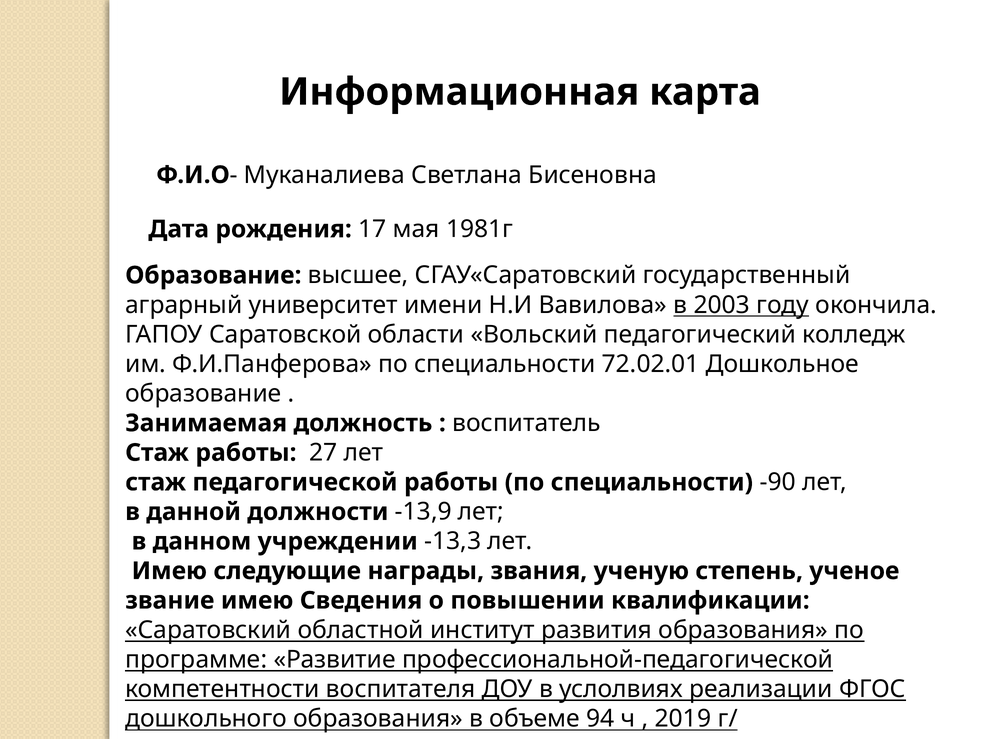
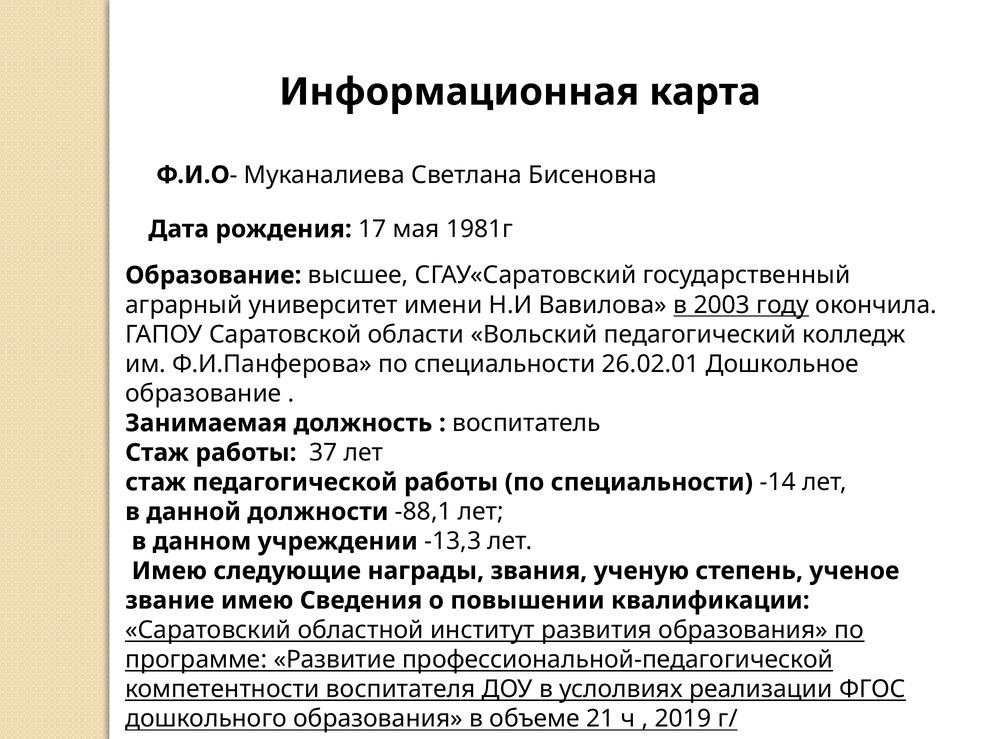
72.02.01: 72.02.01 -> 26.02.01 (651, 364)
27: 27 -> 37 (323, 453)
-90: -90 -> -14 (778, 483)
-13,9: -13,9 -> -88,1 (423, 512)
94: 94 -> 21 (600, 719)
